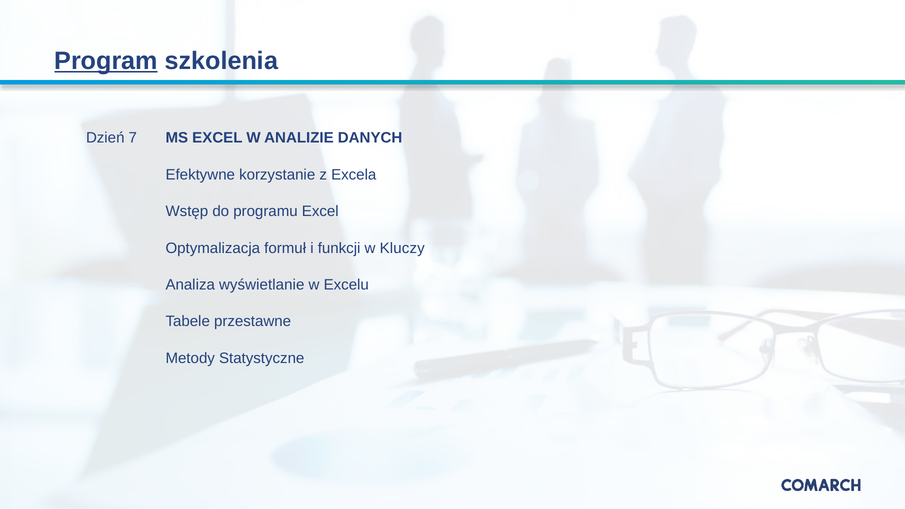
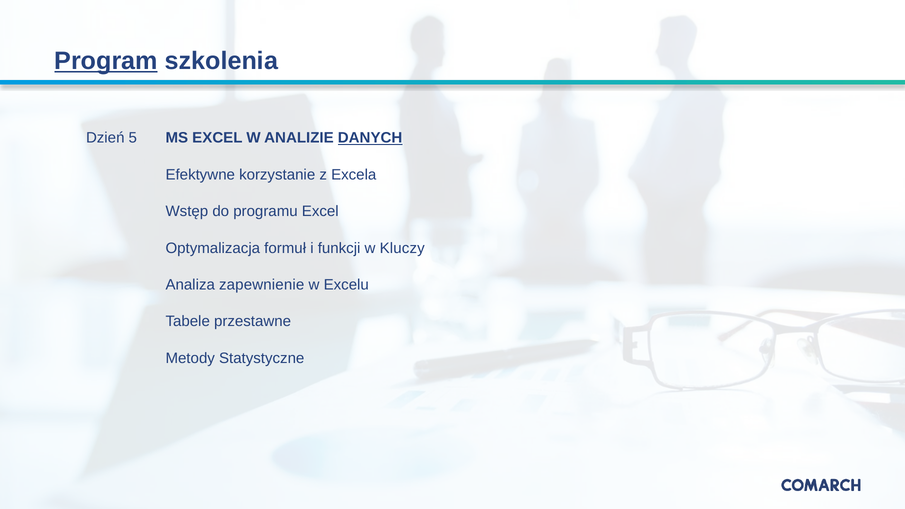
7: 7 -> 5 (133, 138)
DANYCH underline: none -> present (370, 138)
wyświetlanie: wyświetlanie -> zapewnienie (262, 285)
